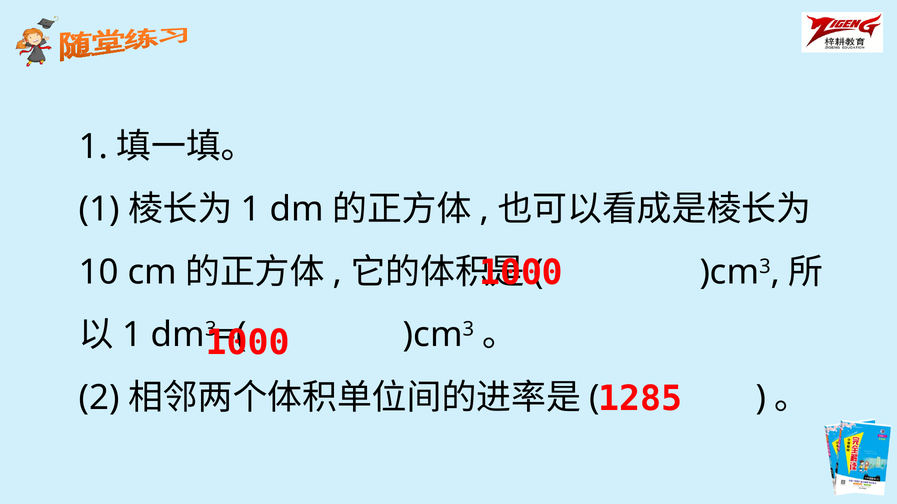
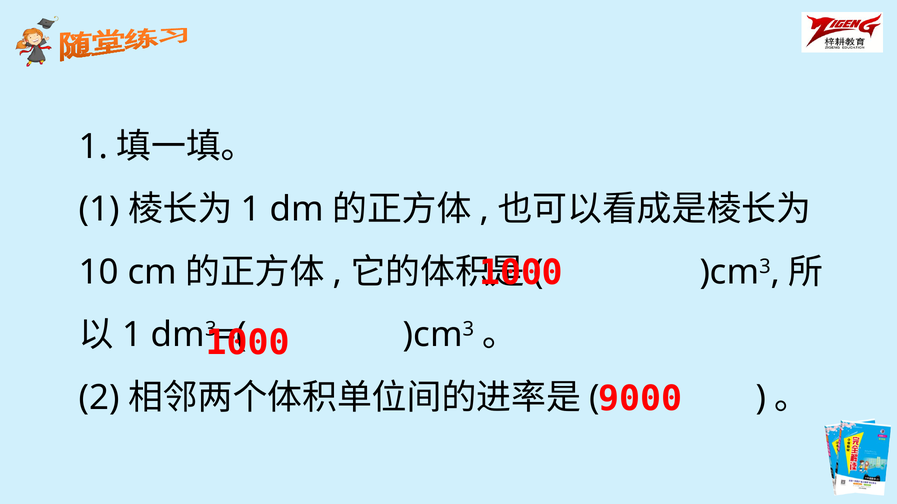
1285: 1285 -> 9000 (640, 399)
